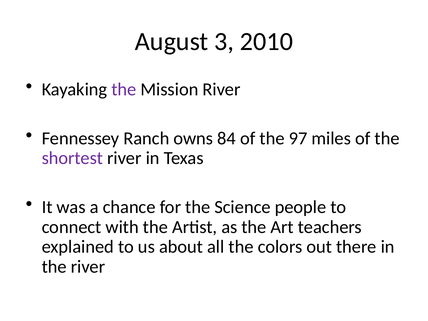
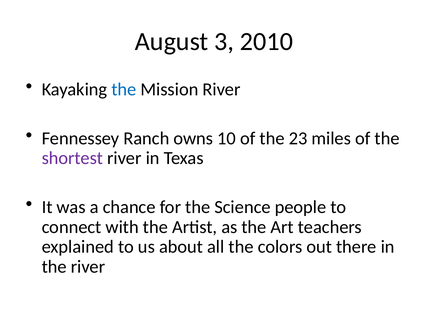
the colour: purple -> blue (124, 89)
84: 84 -> 10 (227, 138)
97: 97 -> 23 (298, 138)
